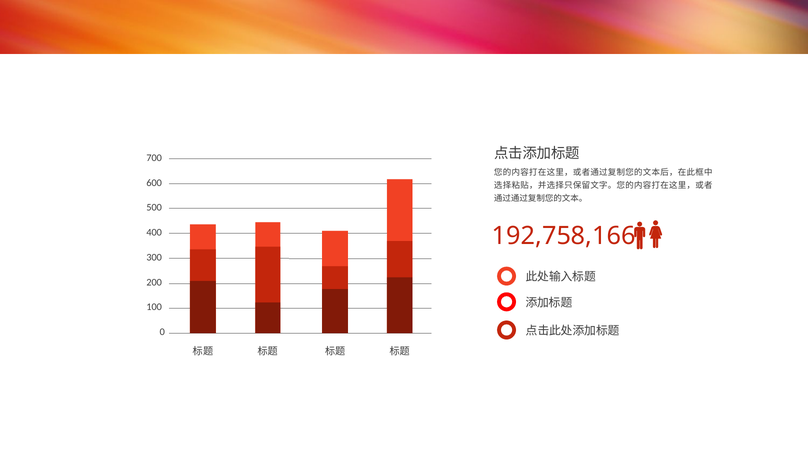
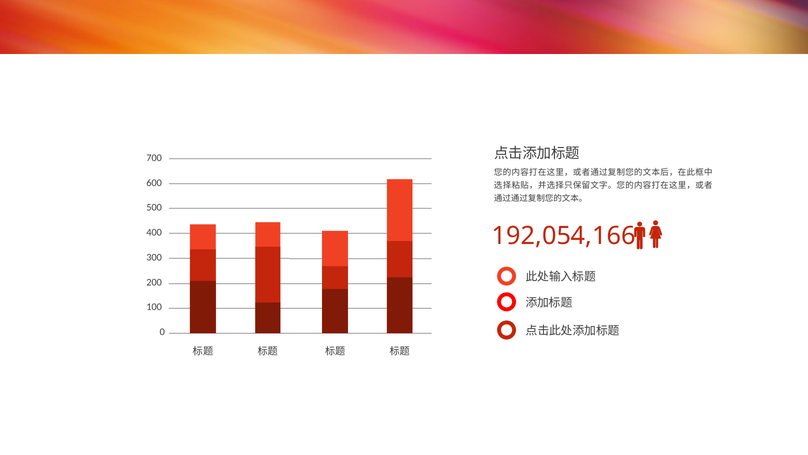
192,758,166: 192,758,166 -> 192,054,166 (564, 236)
